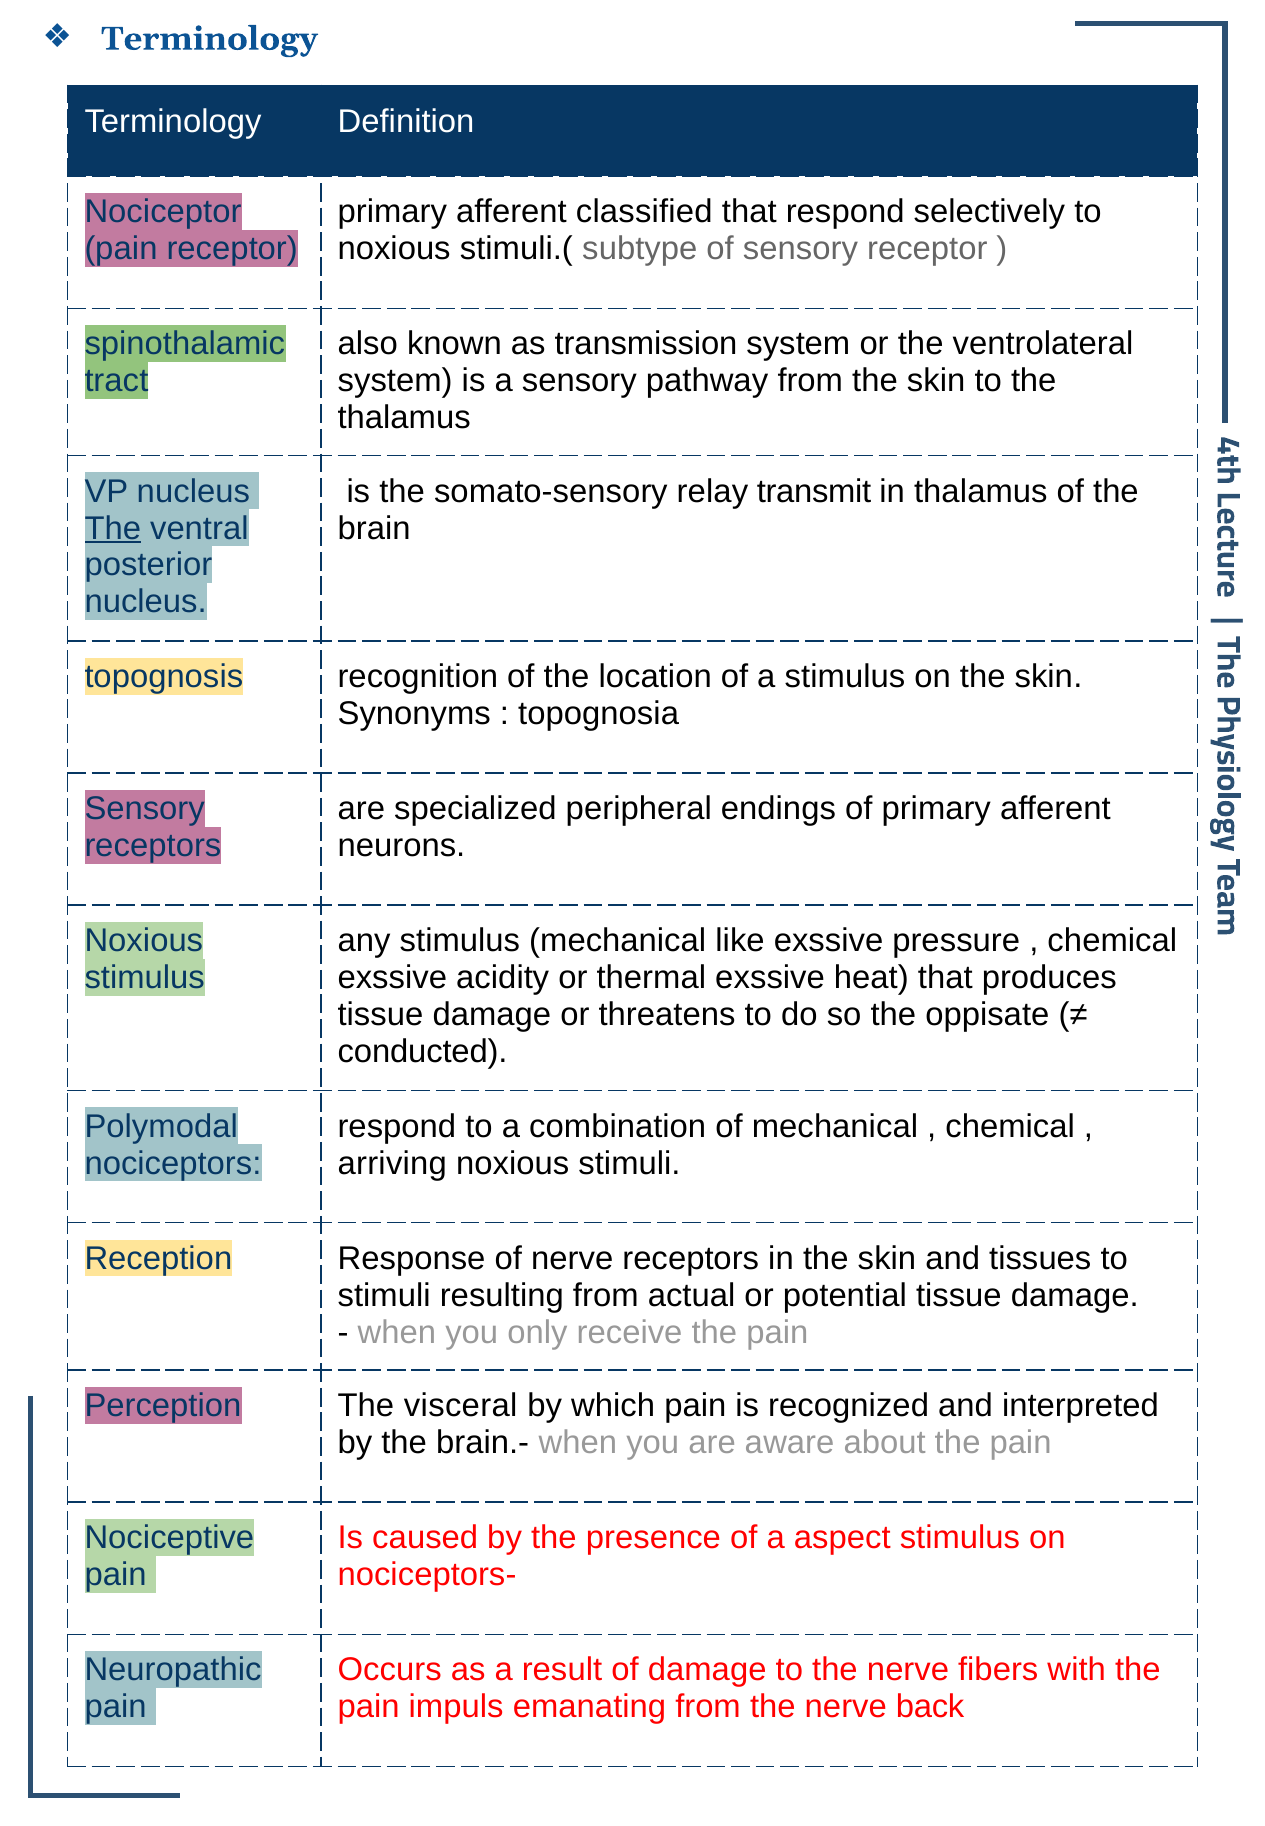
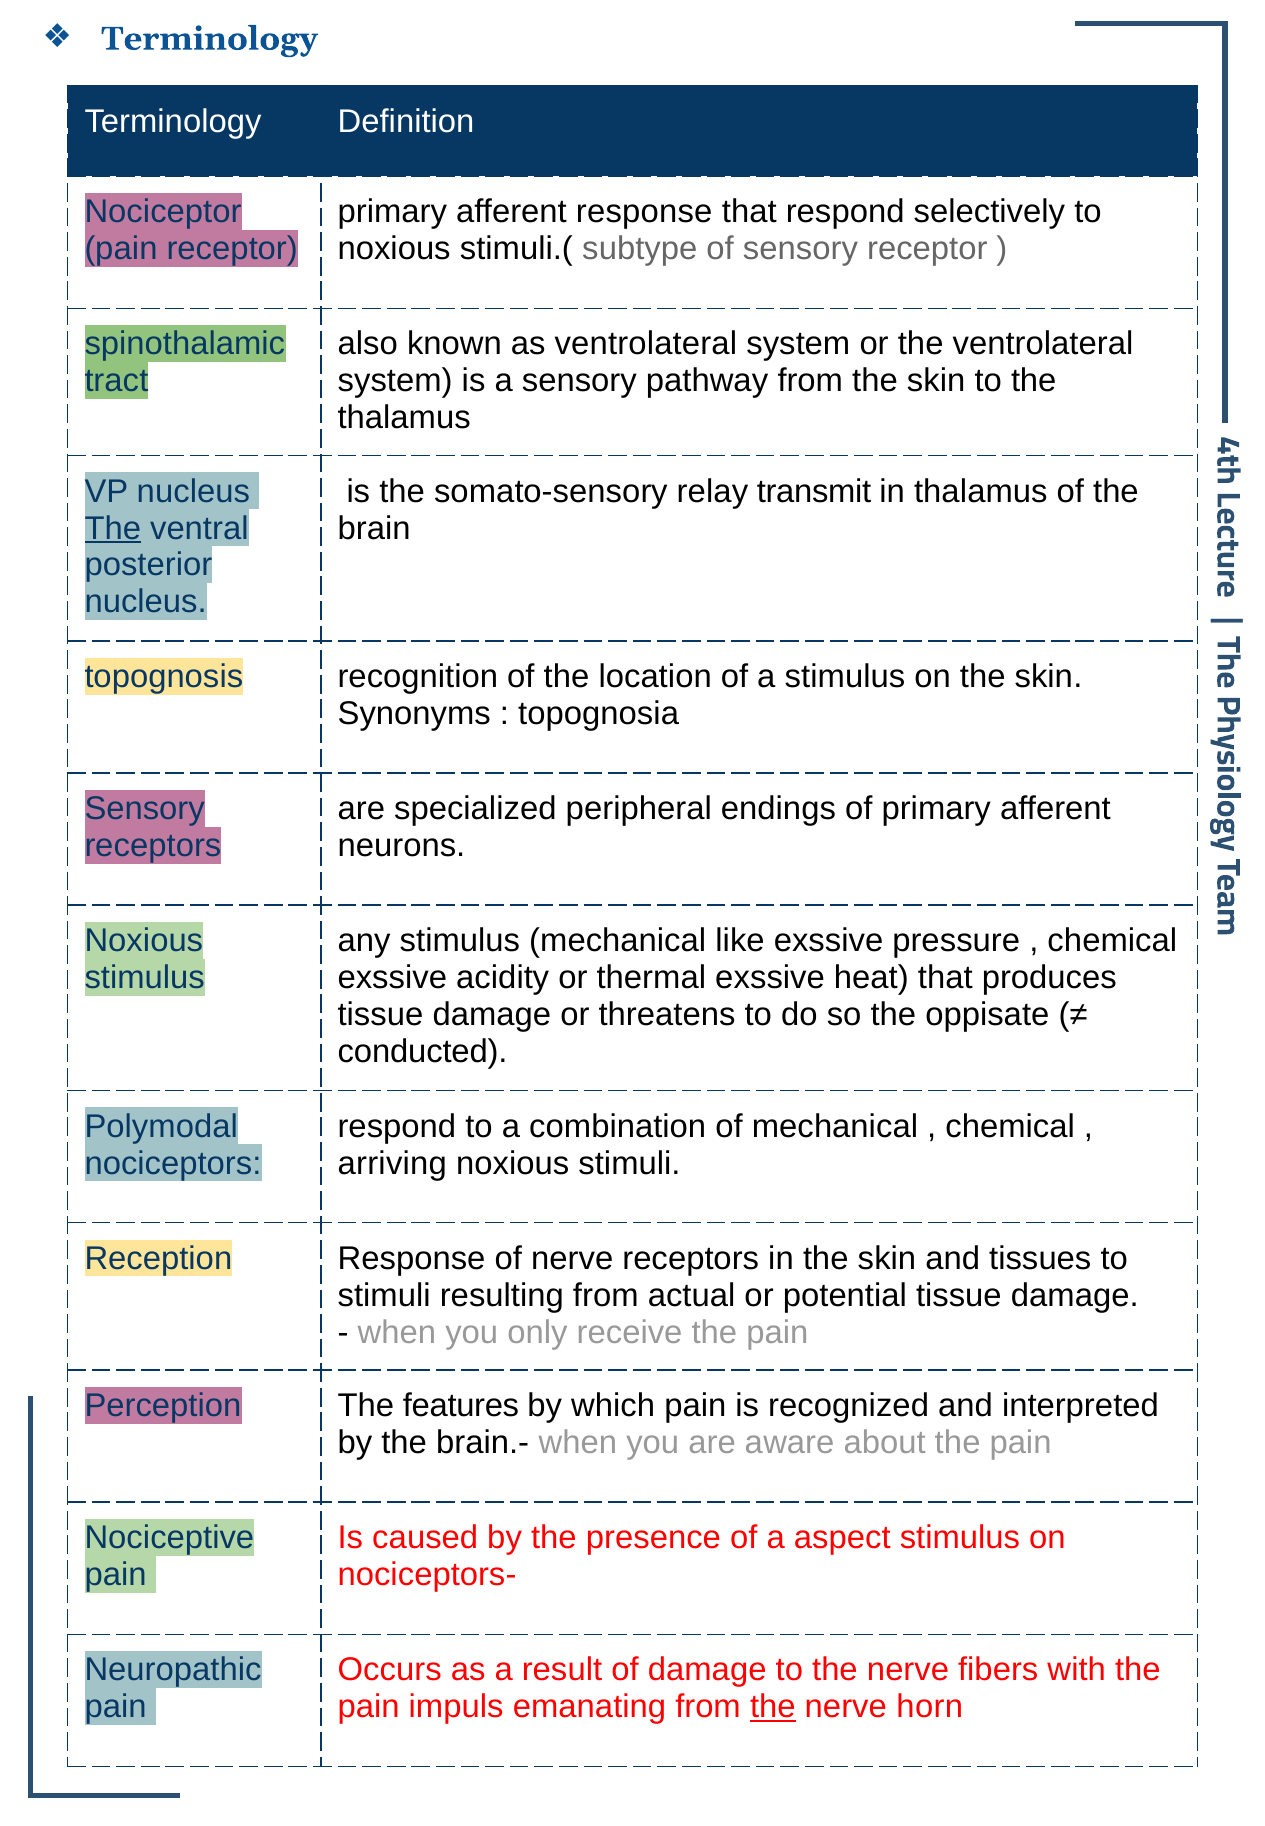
afferent classified: classified -> response (644, 212)
as transmission: transmission -> ventrolateral (646, 344)
visceral: visceral -> features (461, 1406)
the underline: none -> present (773, 1708)
back: back -> horn (930, 1708)
